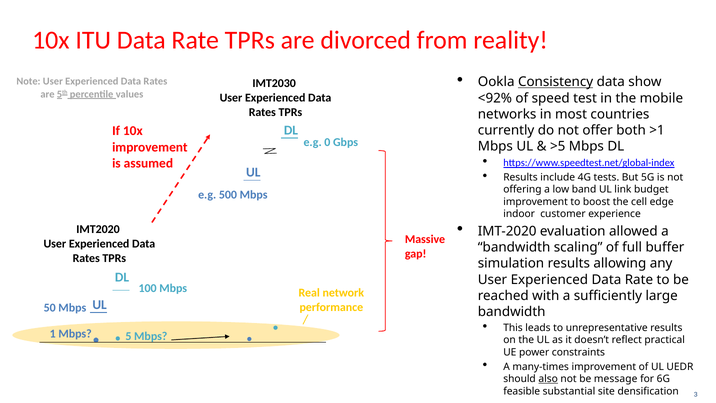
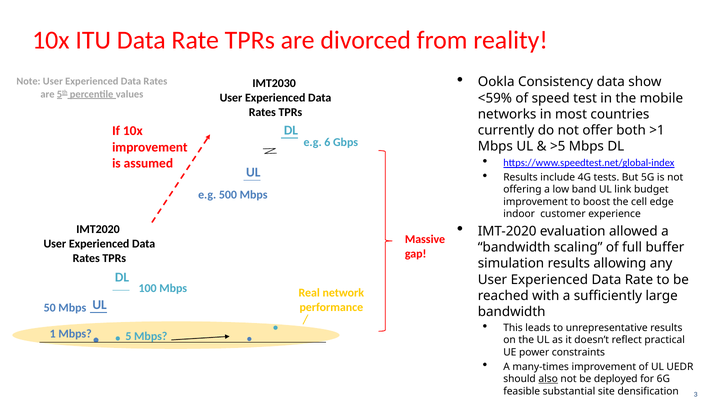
Consistency underline: present -> none (556, 82)
<92%: <92% -> <59% (495, 98)
0: 0 -> 6 (327, 142)
message: message -> deployed (616, 379)
